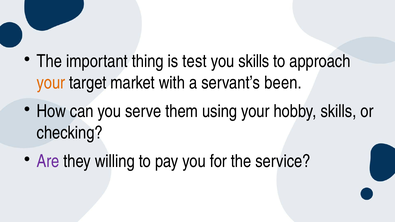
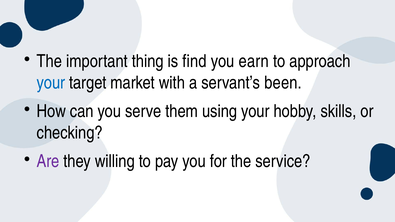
test: test -> find (195, 61)
you skills: skills -> earn (254, 61)
your colour: orange -> blue (51, 83)
